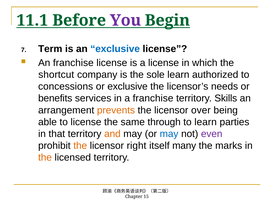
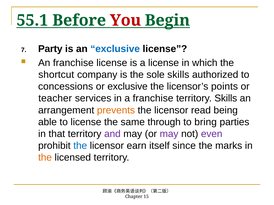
11.1: 11.1 -> 55.1 (32, 20)
You colour: purple -> red (126, 20)
Term: Term -> Party (50, 49)
sole learn: learn -> skills (178, 75)
needs: needs -> points (224, 87)
benefits: benefits -> teacher (55, 99)
over: over -> read (201, 110)
to learn: learn -> bring (206, 122)
and colour: orange -> purple (112, 134)
may colour: blue -> purple (169, 134)
the colour: orange -> blue (80, 146)
right: right -> earn (137, 146)
many: many -> since (184, 146)
